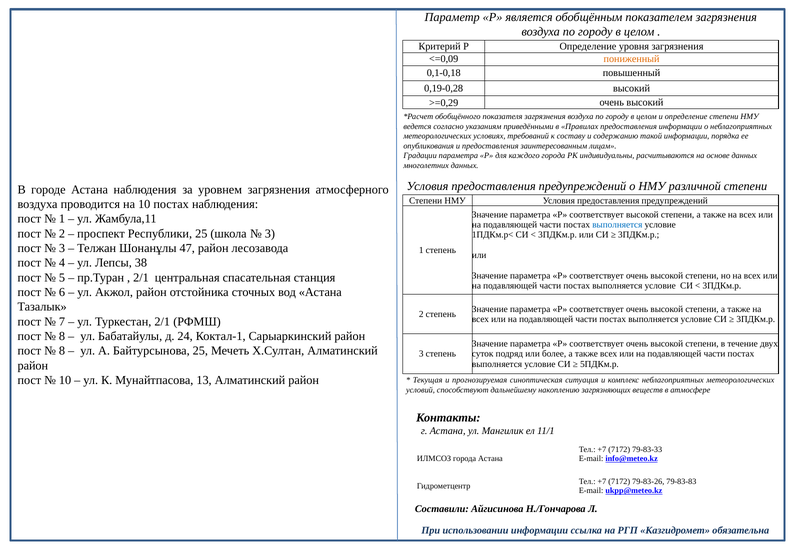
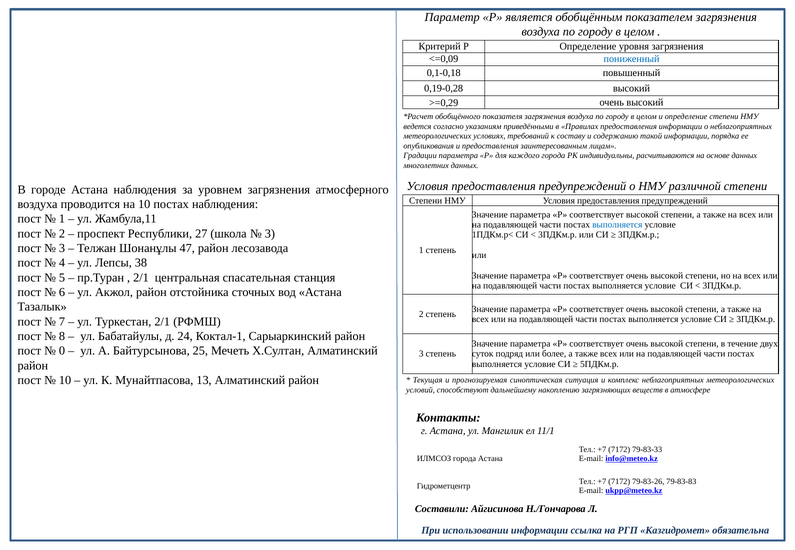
пониженный colour: orange -> blue (632, 59)
Республики 25: 25 -> 27 (201, 234)
8: 8 -> 0 (62, 351)
